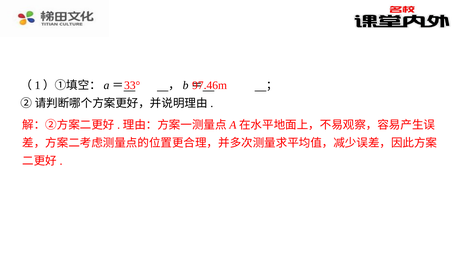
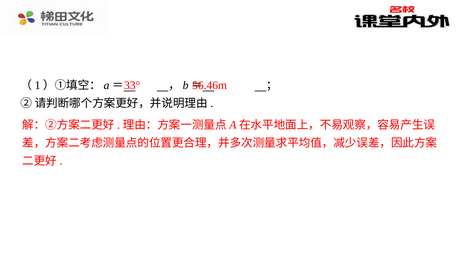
97.46m: 97.46m -> 56.46m (210, 86)
